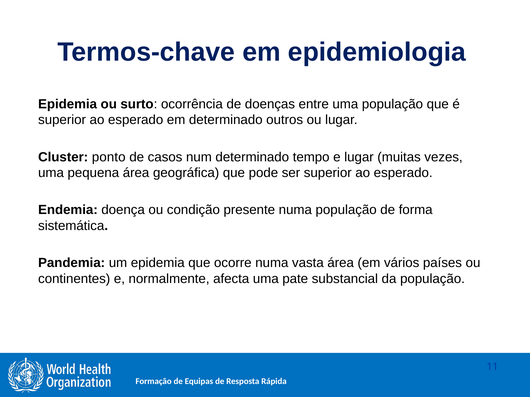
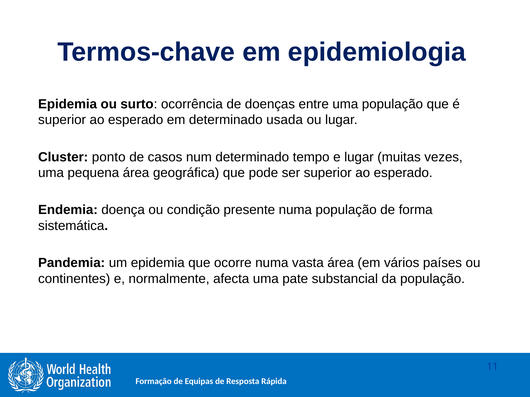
outros: outros -> usada (285, 120)
